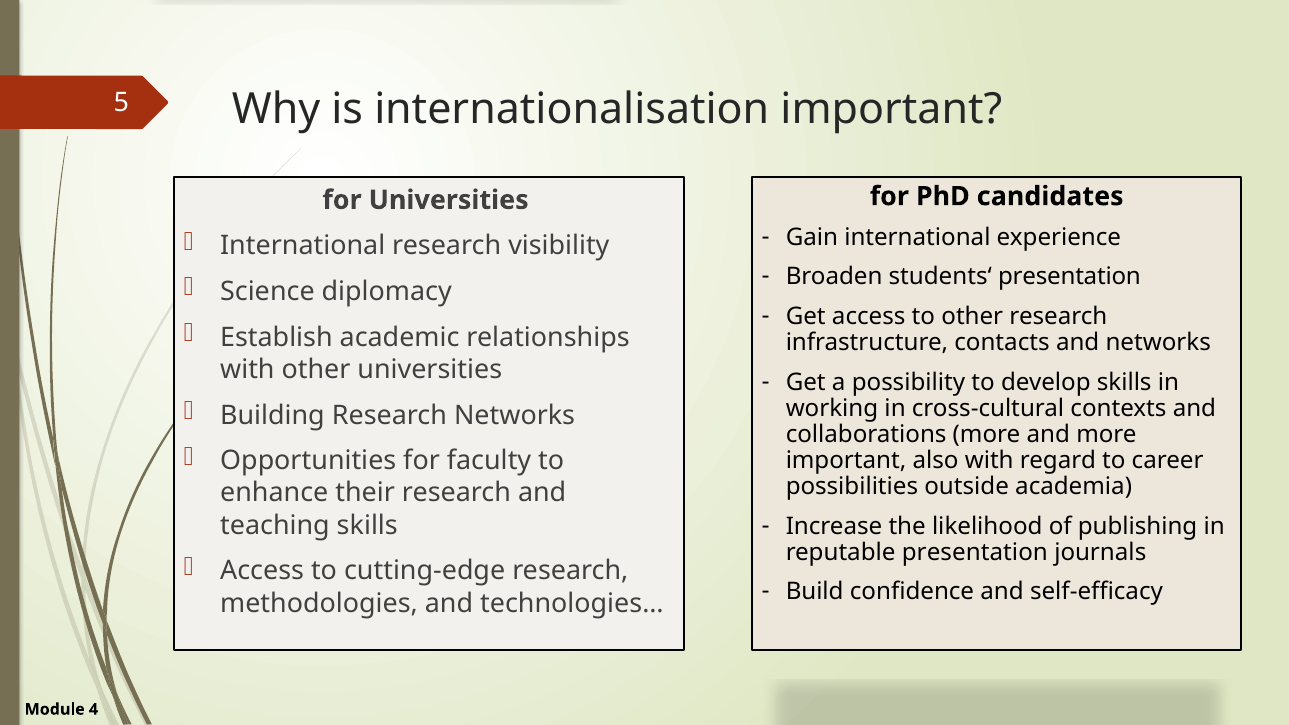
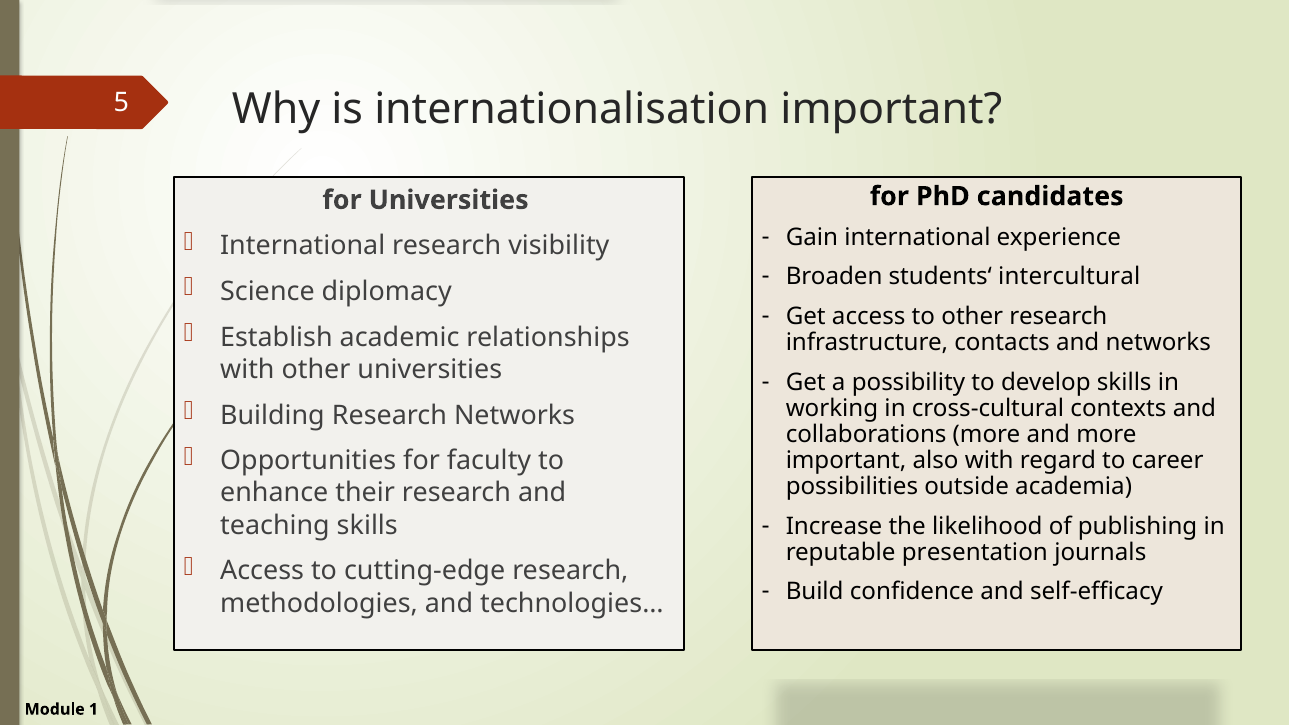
students‘ presentation: presentation -> intercultural (1069, 277)
4: 4 -> 1 (94, 709)
